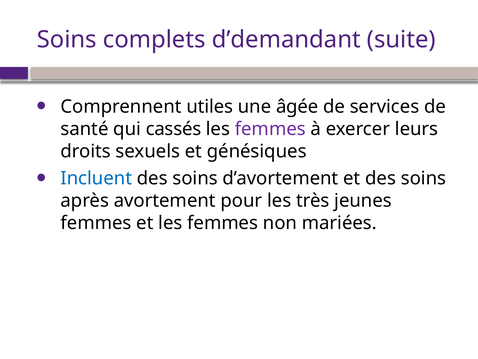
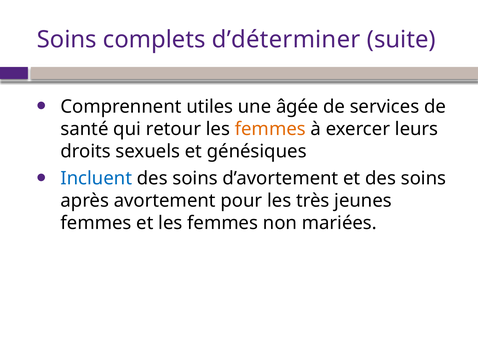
d’demandant: d’demandant -> d’déterminer (286, 39)
cassés: cassés -> retour (173, 129)
femmes colour: purple -> orange (270, 129)
